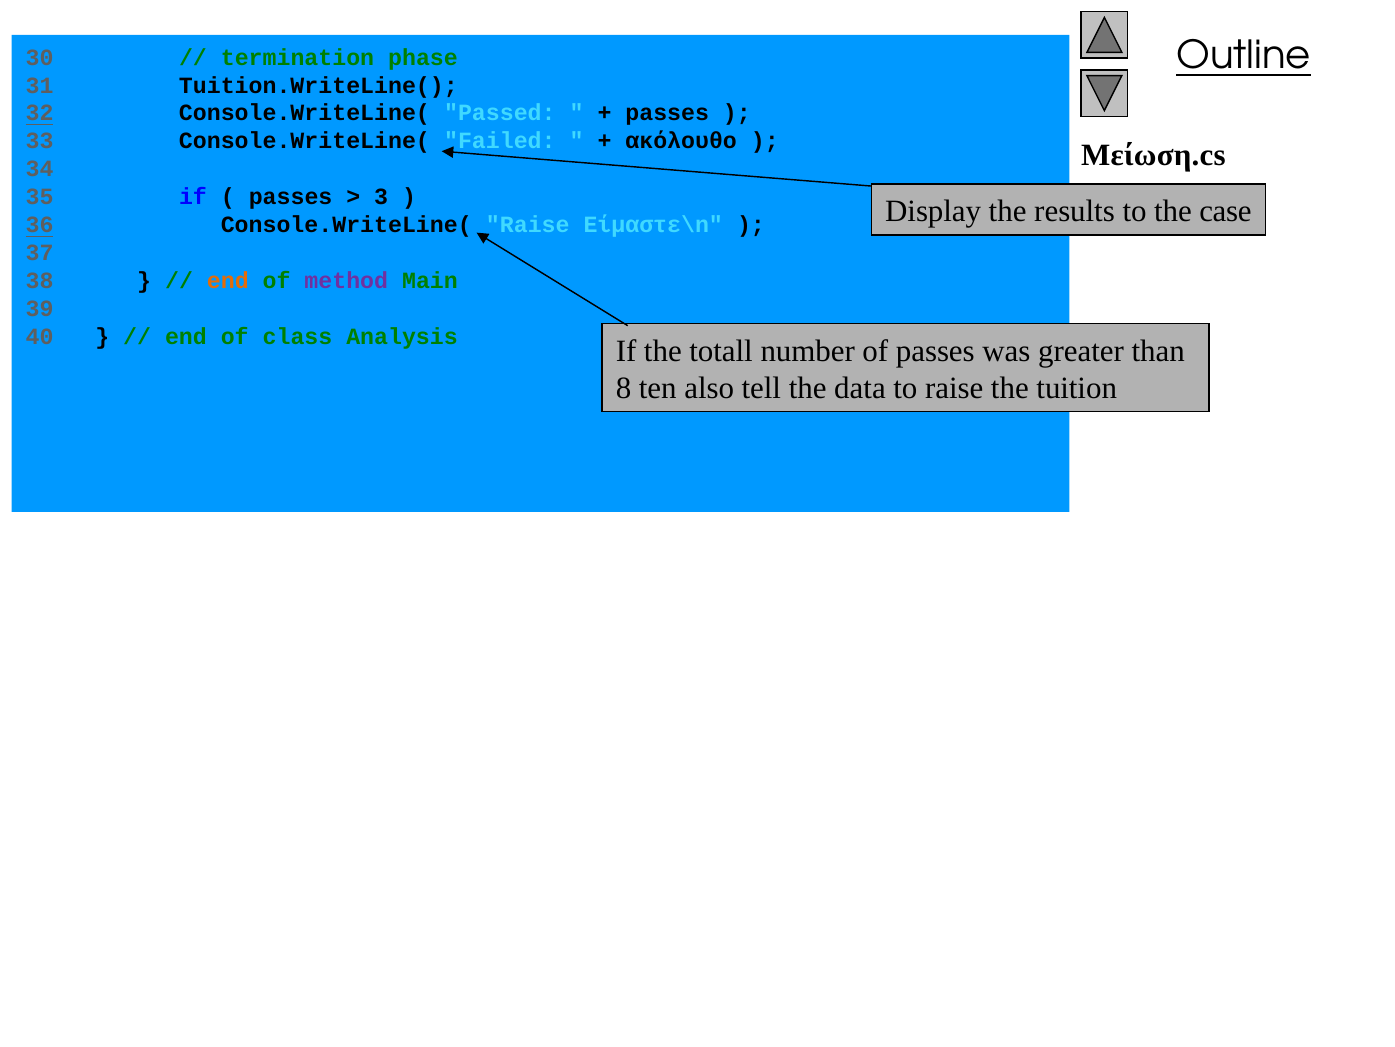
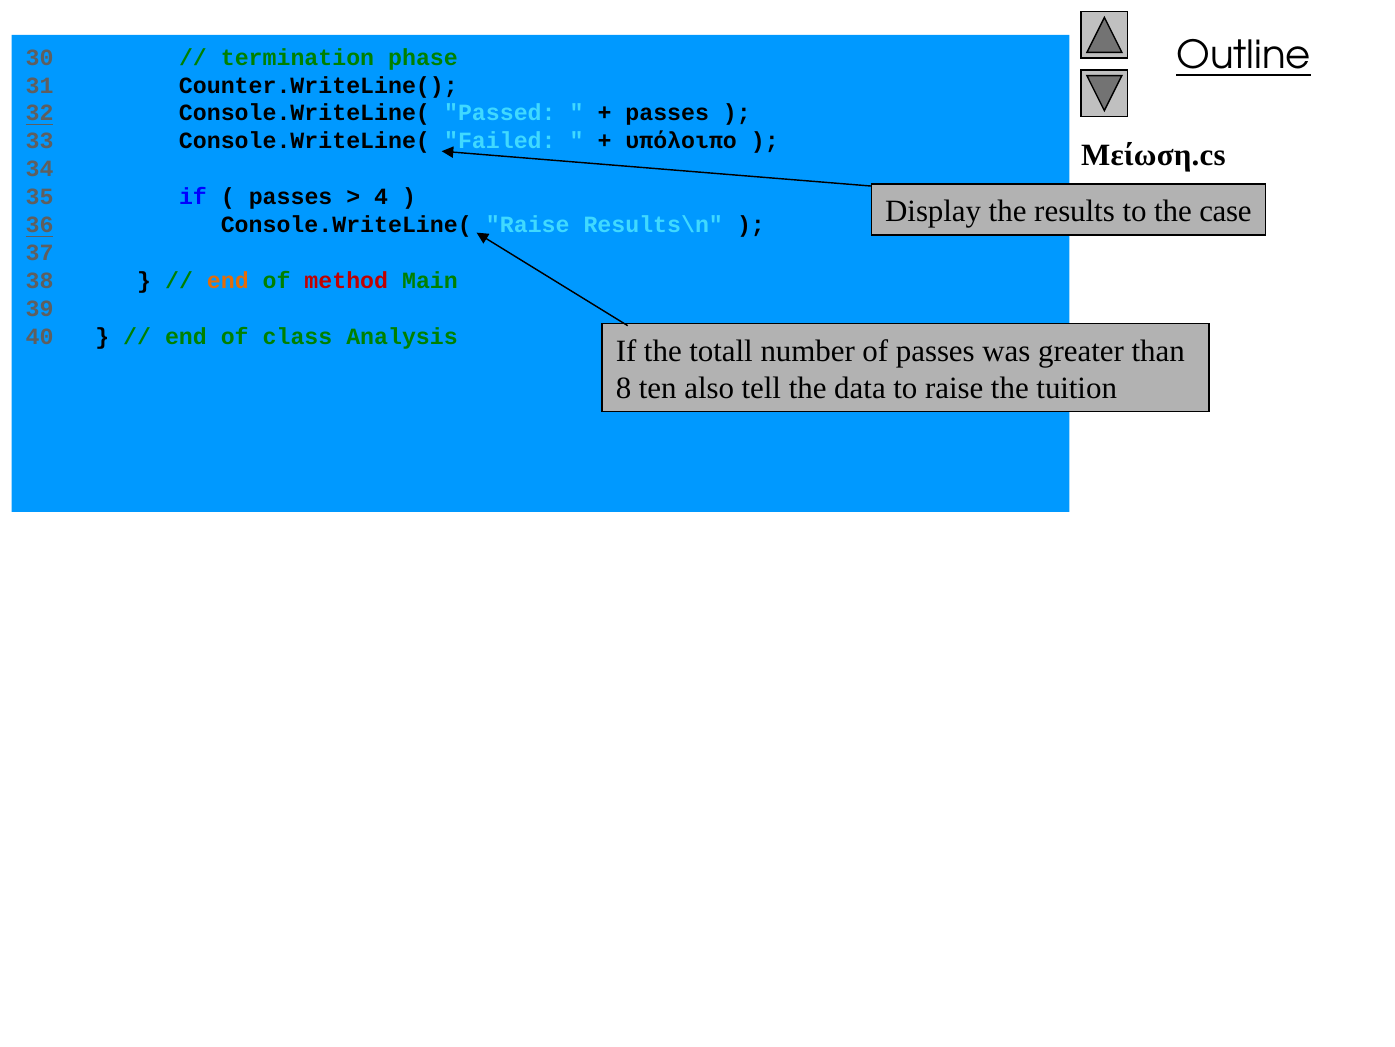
Tuition.WriteLine(: Tuition.WriteLine( -> Counter.WriteLine( (318, 85)
ακόλουθο: ακόλουθο -> υπόλοιπο (681, 141)
3: 3 -> 4 (381, 197)
Είμαστε\n: Είμαστε\n -> Results\n (653, 225)
method colour: purple -> red (346, 281)
